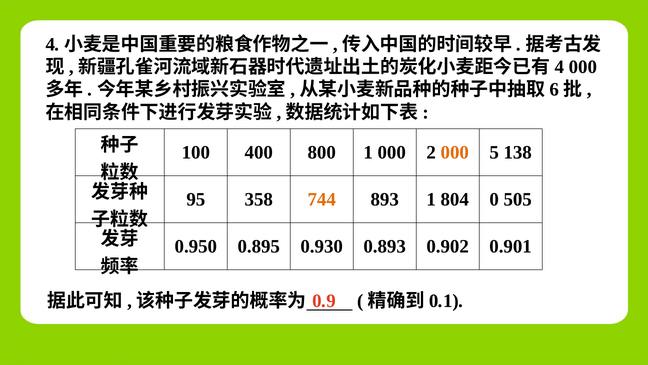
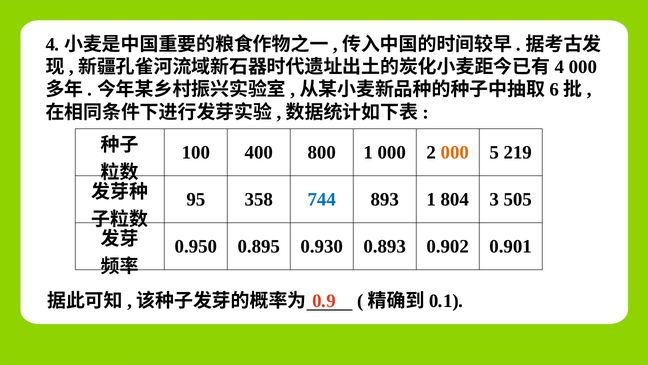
138: 138 -> 219 (518, 152)
744 colour: orange -> blue (322, 199)
0: 0 -> 3 (494, 199)
